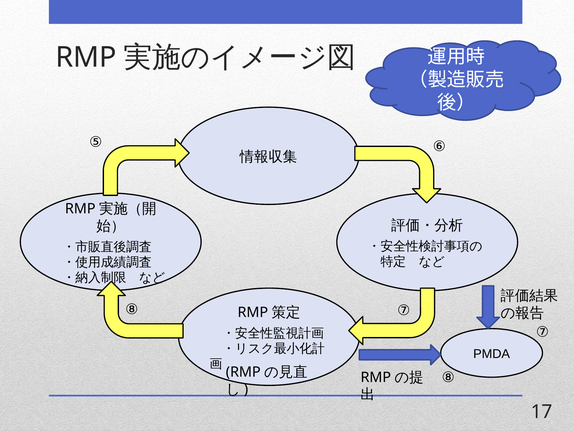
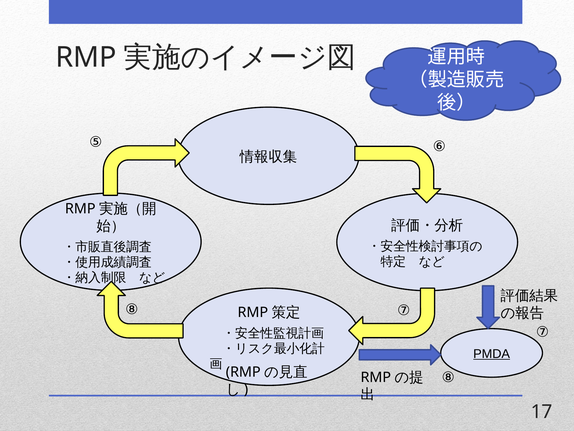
PMDA underline: none -> present (492, 353)
